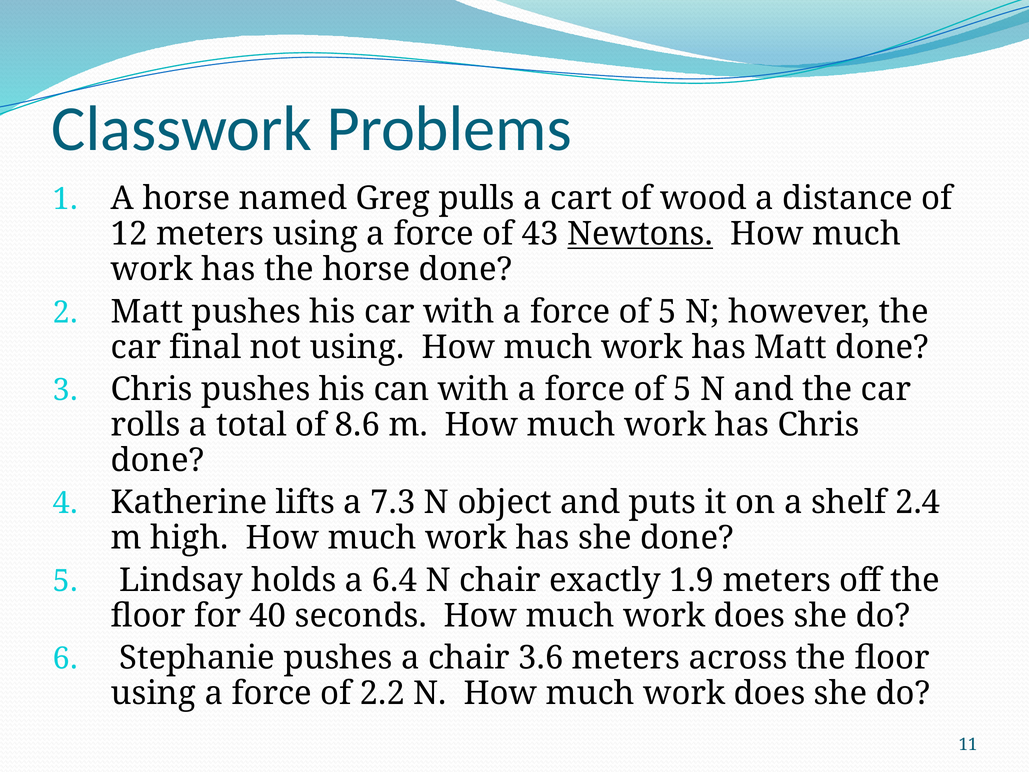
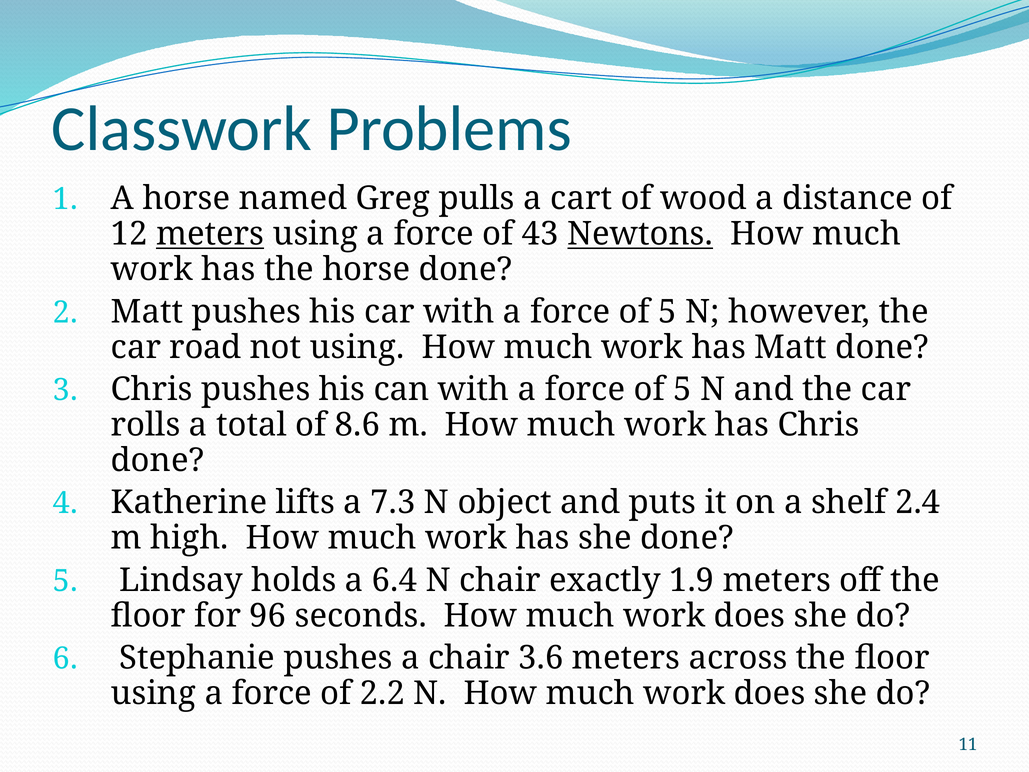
meters underline: none -> present (210, 234)
final: final -> road (205, 347)
40: 40 -> 96 (268, 616)
